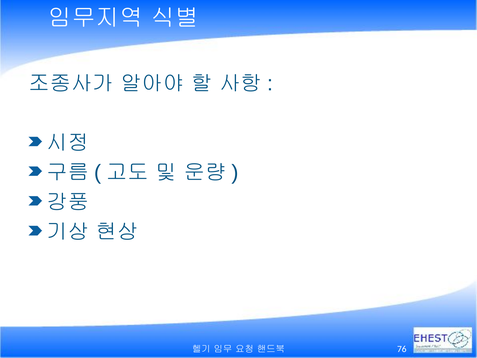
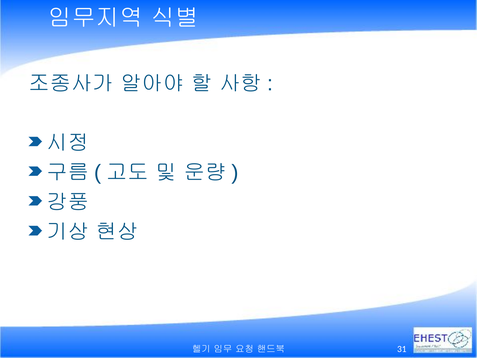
76: 76 -> 31 (402, 349)
